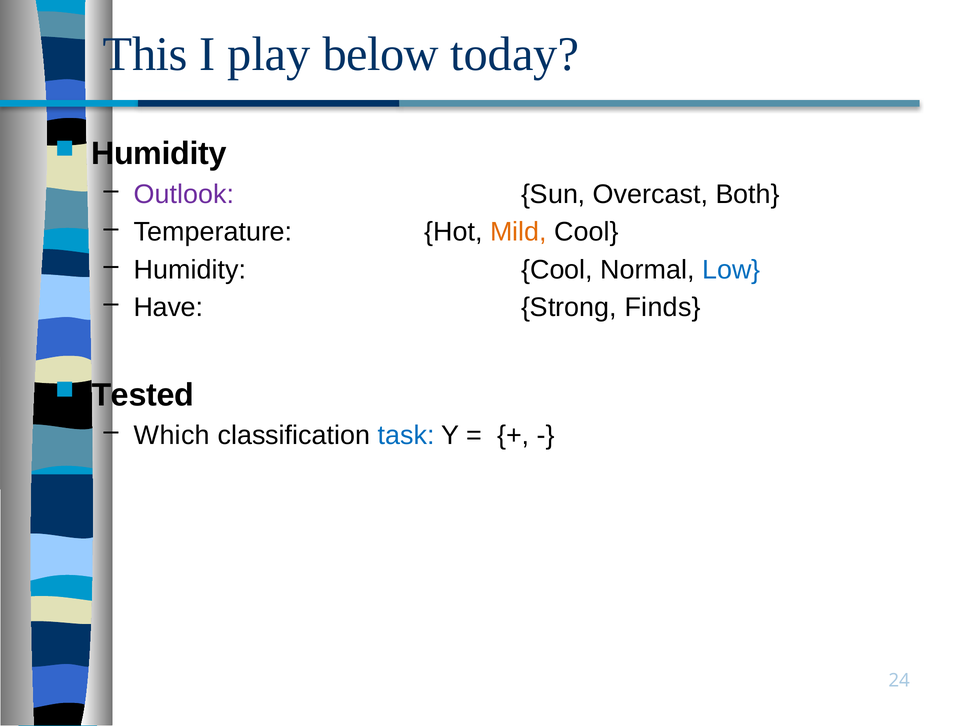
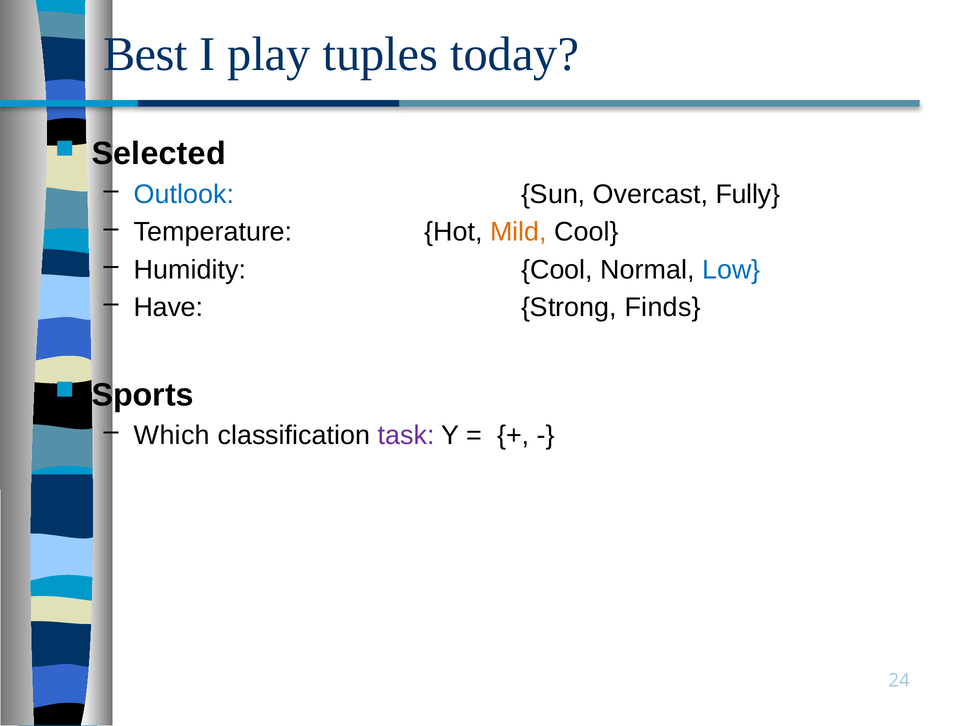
This: This -> Best (145, 54)
below: below -> tuples (380, 54)
Humidity: Humidity -> Selected (159, 154)
Outlook colour: purple -> blue (184, 194)
Both: Both -> Fully (748, 194)
Tested: Tested -> Sports (143, 395)
task colour: blue -> purple (406, 435)
